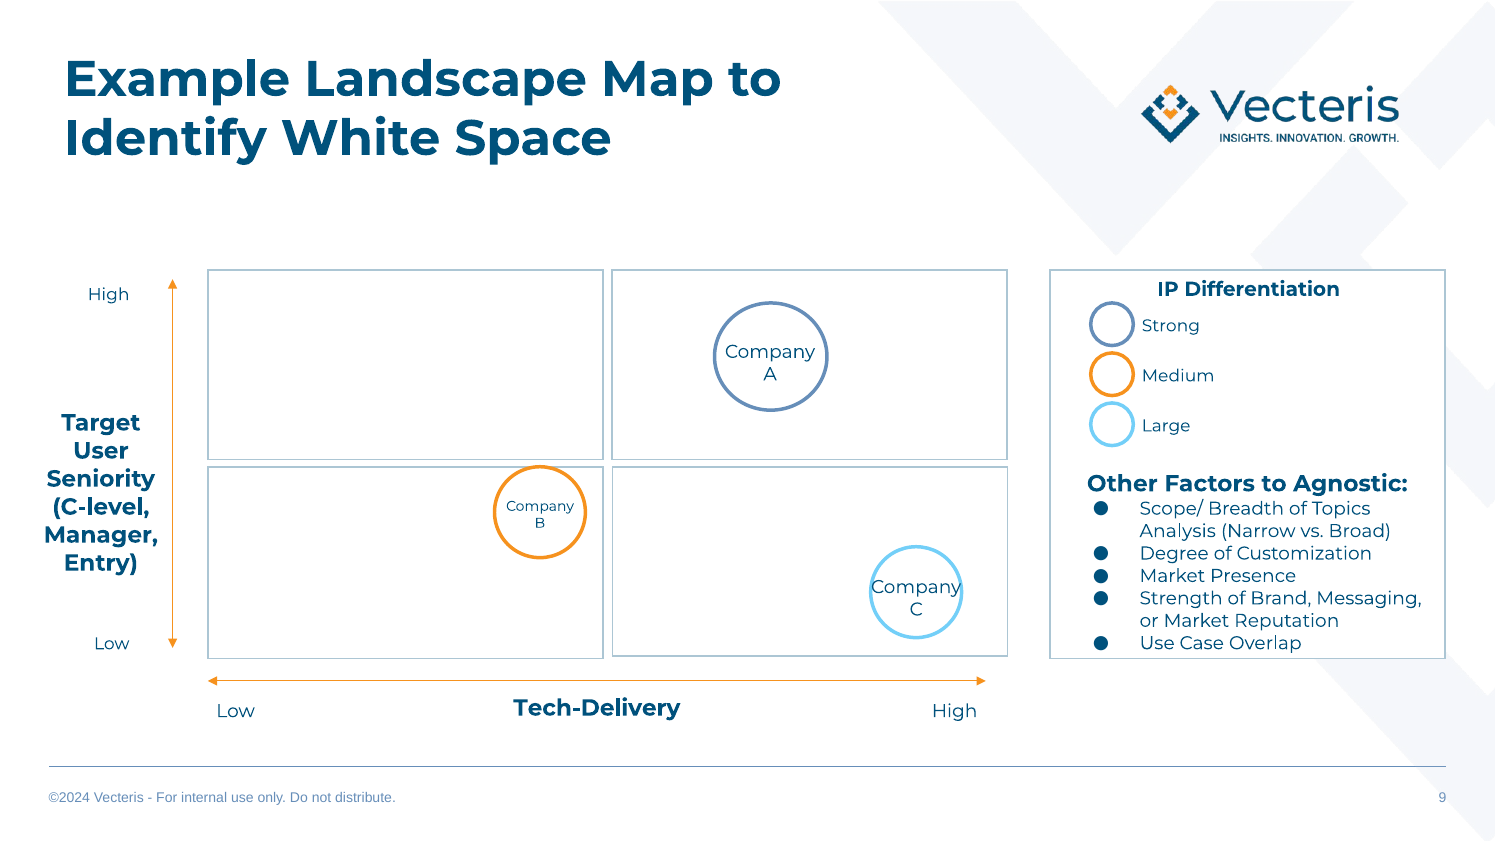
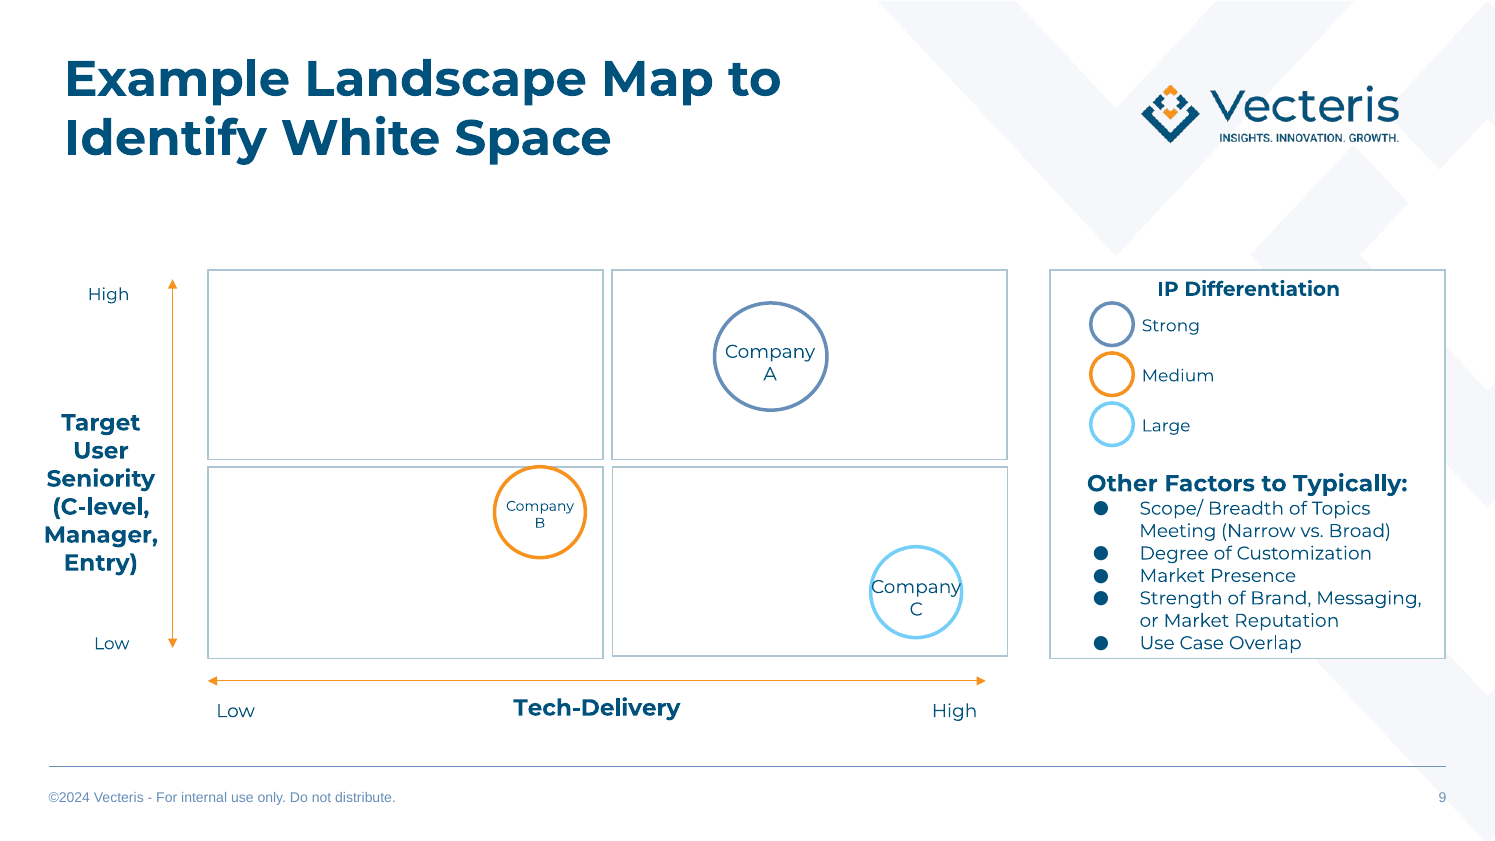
Agnostic: Agnostic -> Typically (1350, 484)
Analysis: Analysis -> Meeting (1178, 531)
